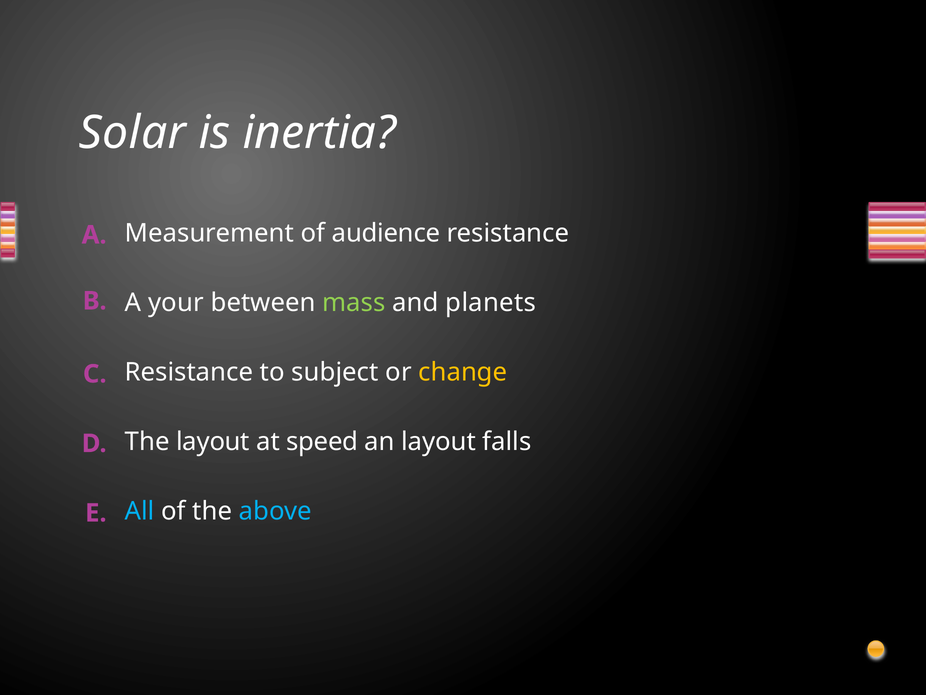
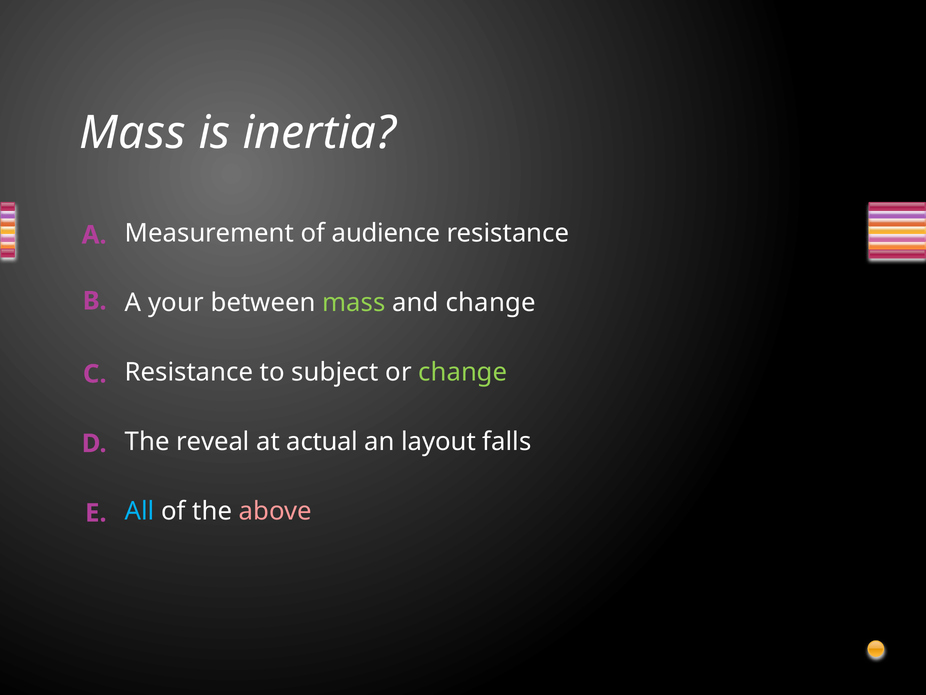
Solar: Solar -> Mass (132, 133)
and planets: planets -> change (491, 303)
change colour: yellow -> light green (463, 372)
The layout: layout -> reveal (213, 442)
speed: speed -> actual (322, 442)
above colour: light blue -> pink (275, 511)
